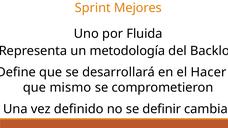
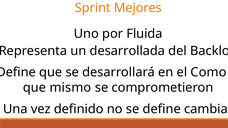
metodología: metodología -> desarrollada (127, 51)
Hacer: Hacer -> Como (208, 72)
se definir: definir -> define (162, 109)
